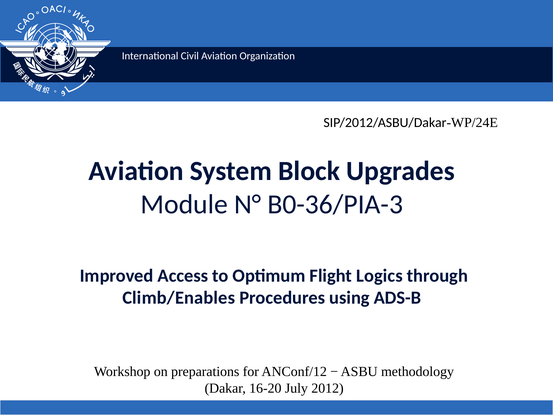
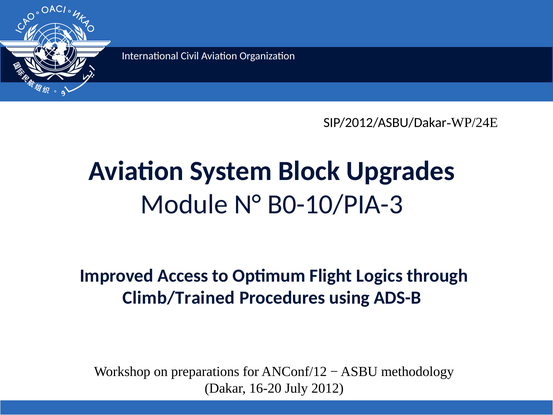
B0-36/PIA-3: B0-36/PIA-3 -> B0-10/PIA-3 (335, 204)
Climb/Enables: Climb/Enables -> Climb/Trained (179, 298)
